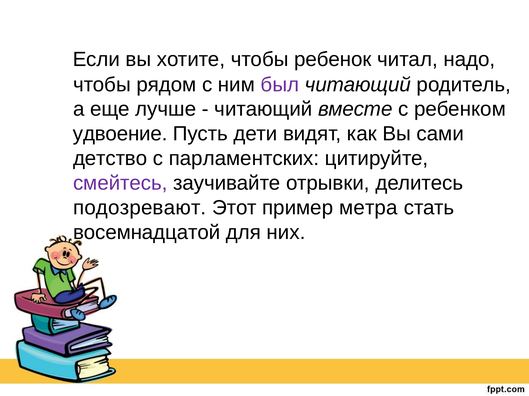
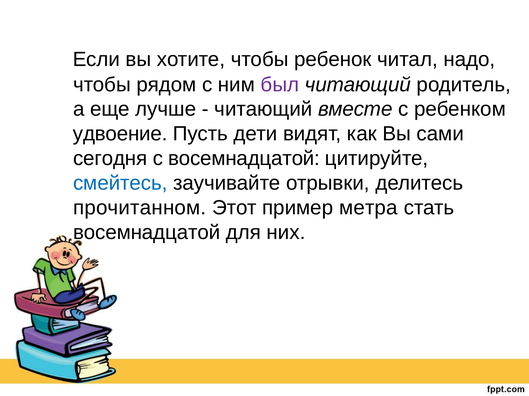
детство: детство -> сегодня (110, 159)
с парламентских: парламентских -> восемнадцатой (244, 159)
смейтесь colour: purple -> blue (120, 184)
подозревают: подозревают -> прочитанном (140, 208)
